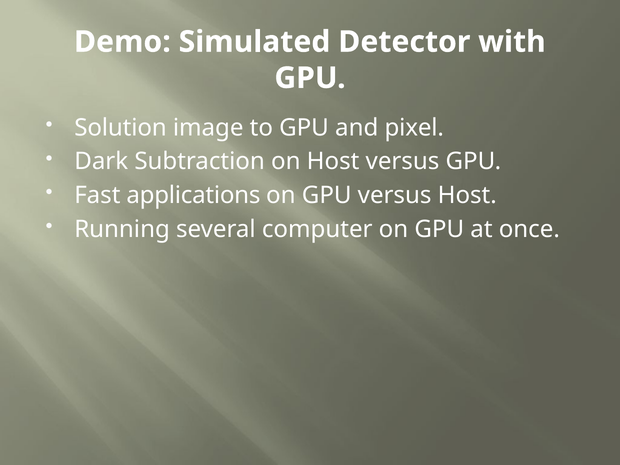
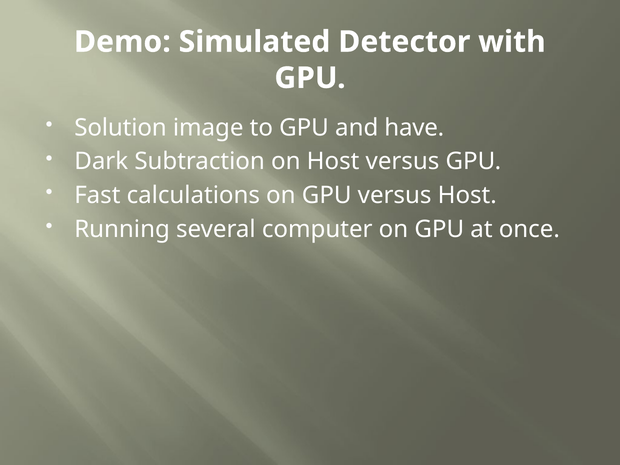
pixel: pixel -> have (414, 128)
applications: applications -> calculations (193, 195)
